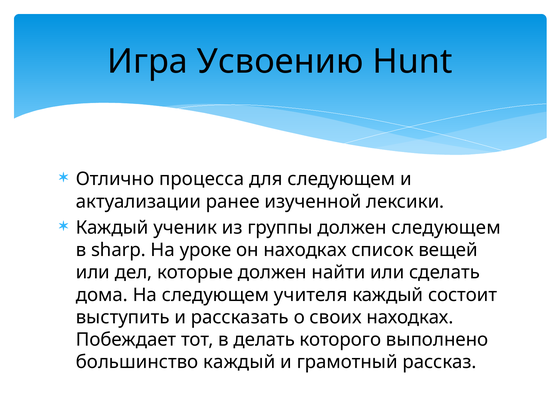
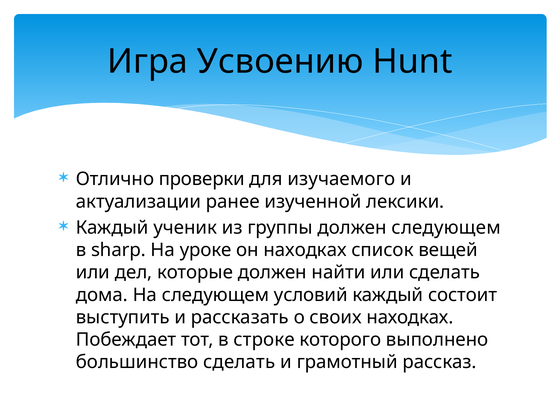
процесса: процесса -> проверки (202, 179)
для следующем: следующем -> изучаемого (341, 179)
учителя: учителя -> условий (311, 295)
делать: делать -> строке (264, 340)
большинство каждый: каждый -> сделать (239, 362)
